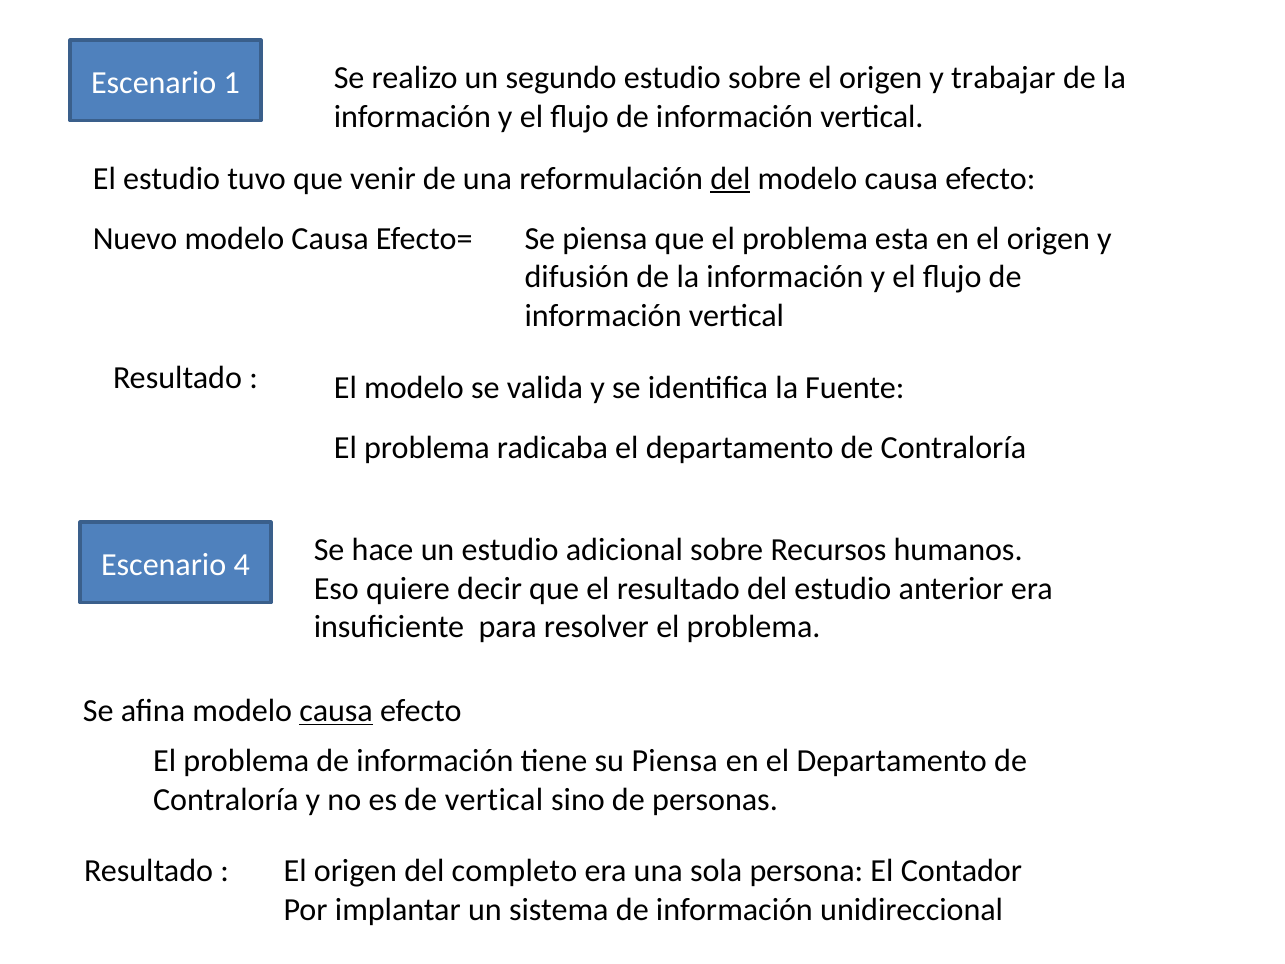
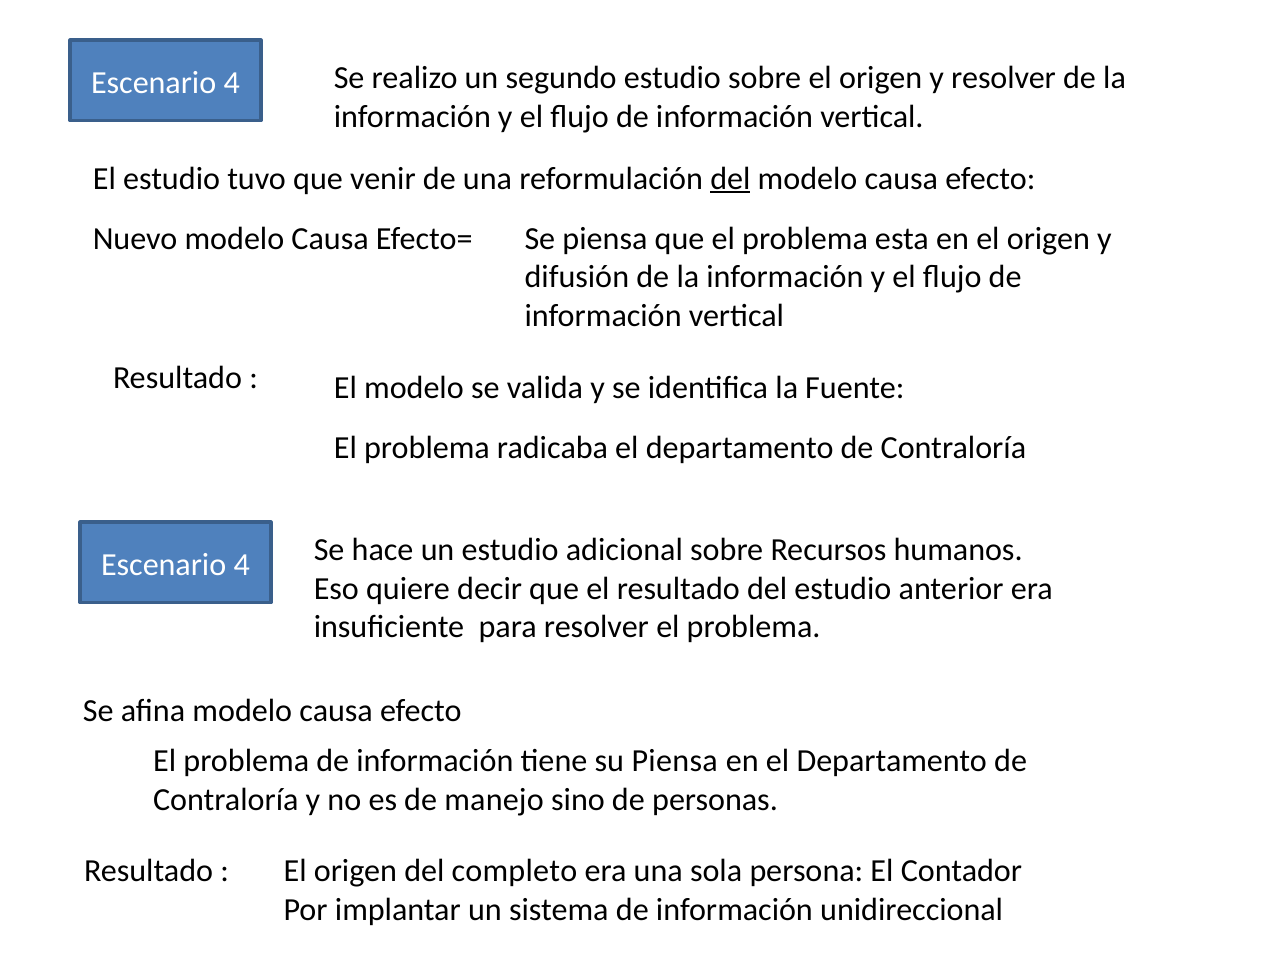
1: 1 -> 4 (232, 83)
y trabajar: trabajar -> resolver (1004, 78)
causa underline: present -> none (336, 710)
de vertical: vertical -> manejo (494, 799)
